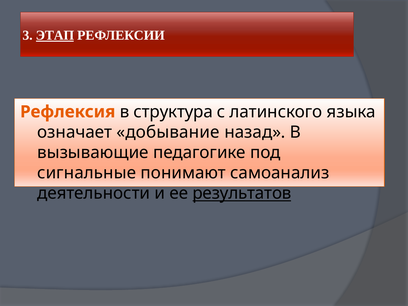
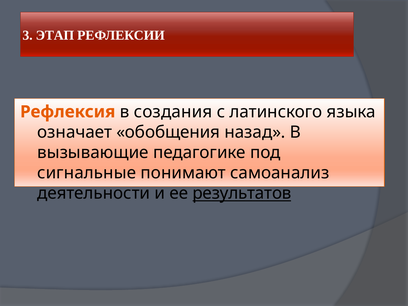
ЭТАП underline: present -> none (55, 35)
структура: структура -> создания (173, 112)
добывание: добывание -> обобщения (168, 132)
